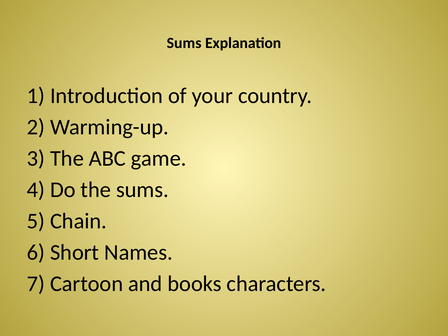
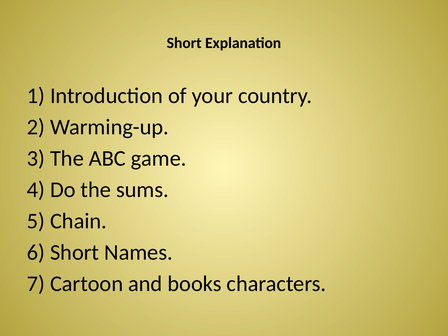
Sums: Sums -> Short (184, 43)
